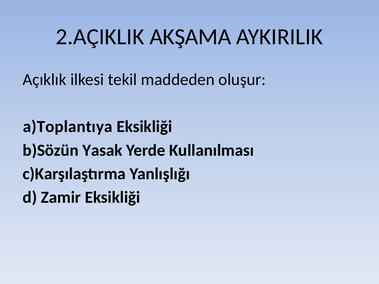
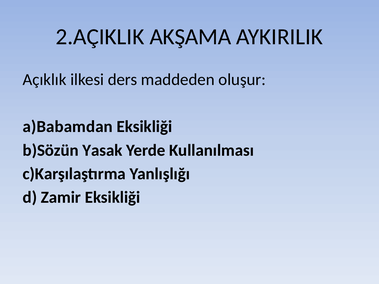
tekil: tekil -> ders (123, 80)
a)Toplantıya: a)Toplantıya -> a)Babamdan (68, 127)
